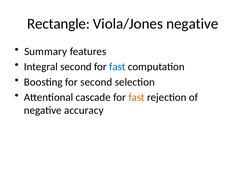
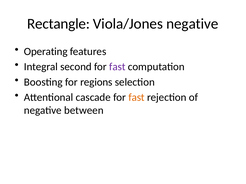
Summary: Summary -> Operating (46, 52)
fast colour: blue -> purple (117, 67)
for second: second -> regions (96, 82)
accuracy: accuracy -> between (84, 111)
